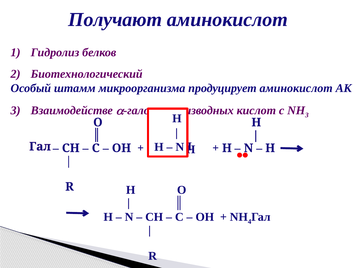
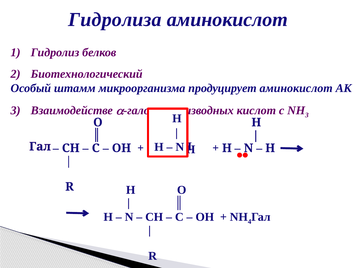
Получают: Получают -> Гидролиза (115, 20)
